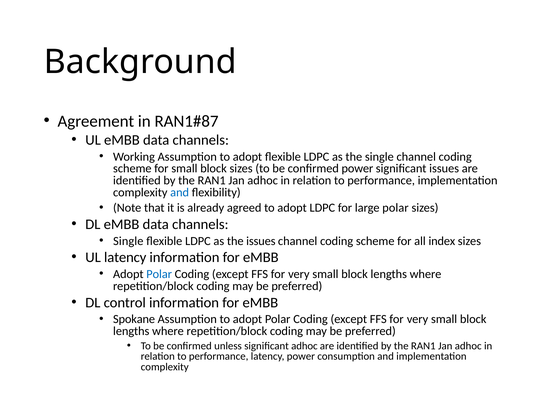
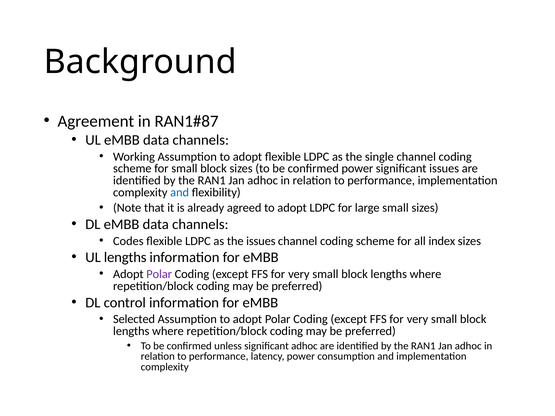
large polar: polar -> small (395, 208)
Single: Single -> Codes (128, 241)
UL latency: latency -> lengths (125, 258)
Polar colour: blue -> purple (159, 274)
Spokane: Spokane -> Selected (134, 319)
